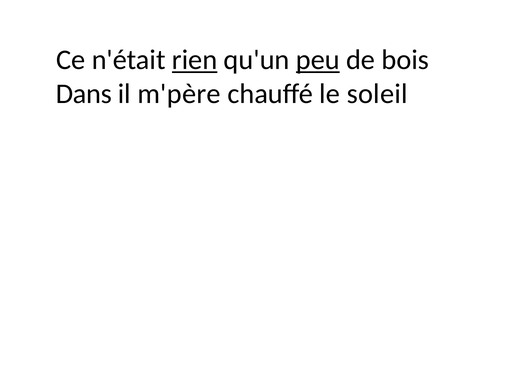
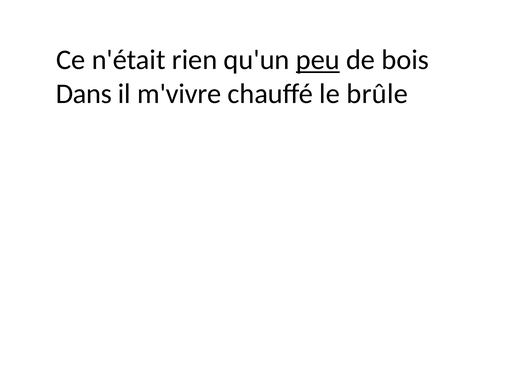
rien underline: present -> none (195, 60)
m'père: m'père -> m'vivre (179, 94)
soleil: soleil -> brûle (377, 94)
